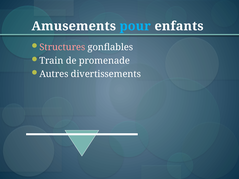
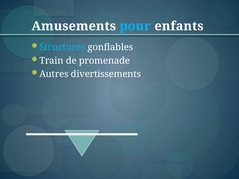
Structures colour: pink -> light blue (62, 47)
